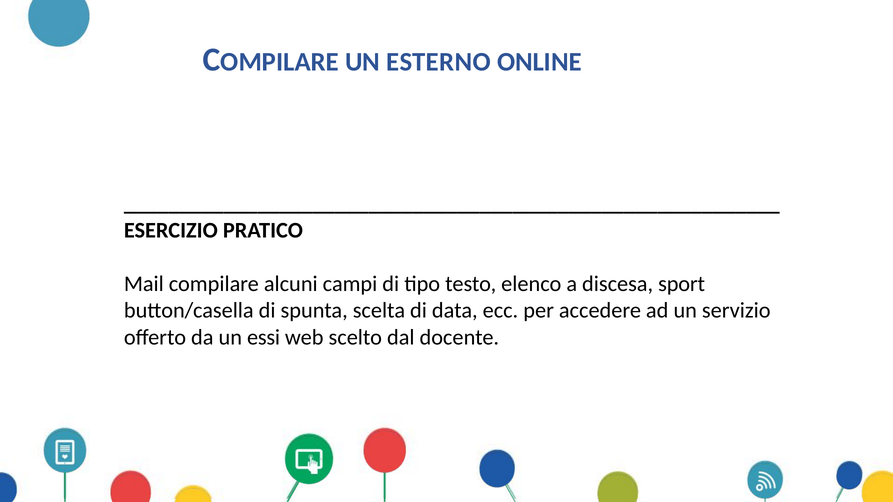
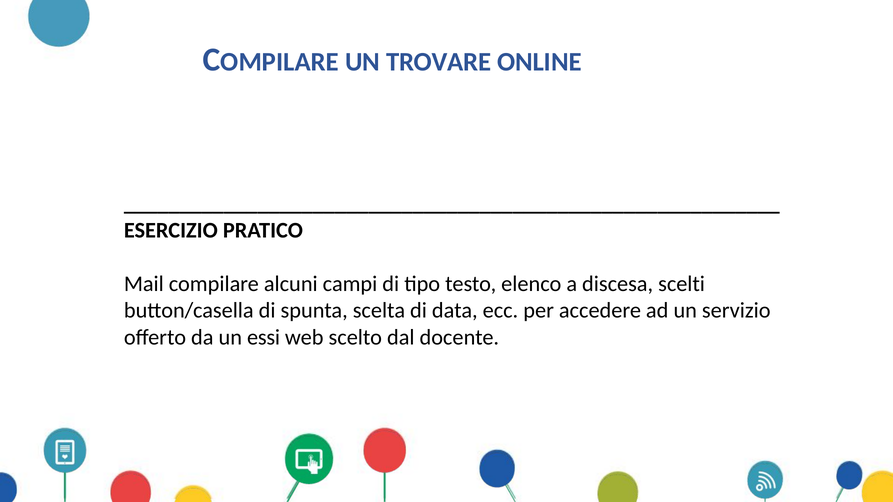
ESTERNO: ESTERNO -> TROVARE (439, 62)
sport: sport -> scelti (682, 284)
